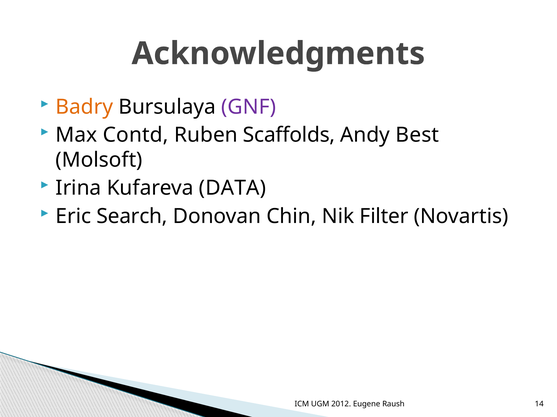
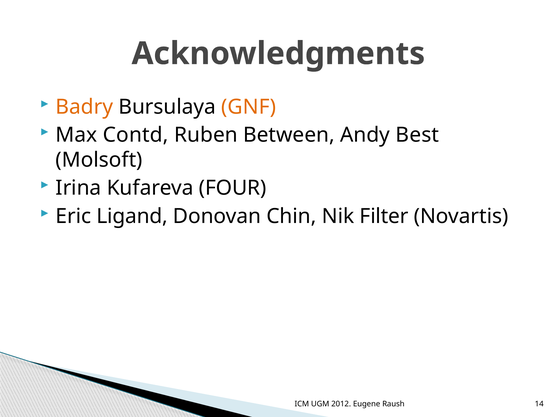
GNF colour: purple -> orange (249, 107)
Scaffolds: Scaffolds -> Between (289, 135)
DATA: DATA -> FOUR (233, 188)
Search: Search -> Ligand (132, 217)
